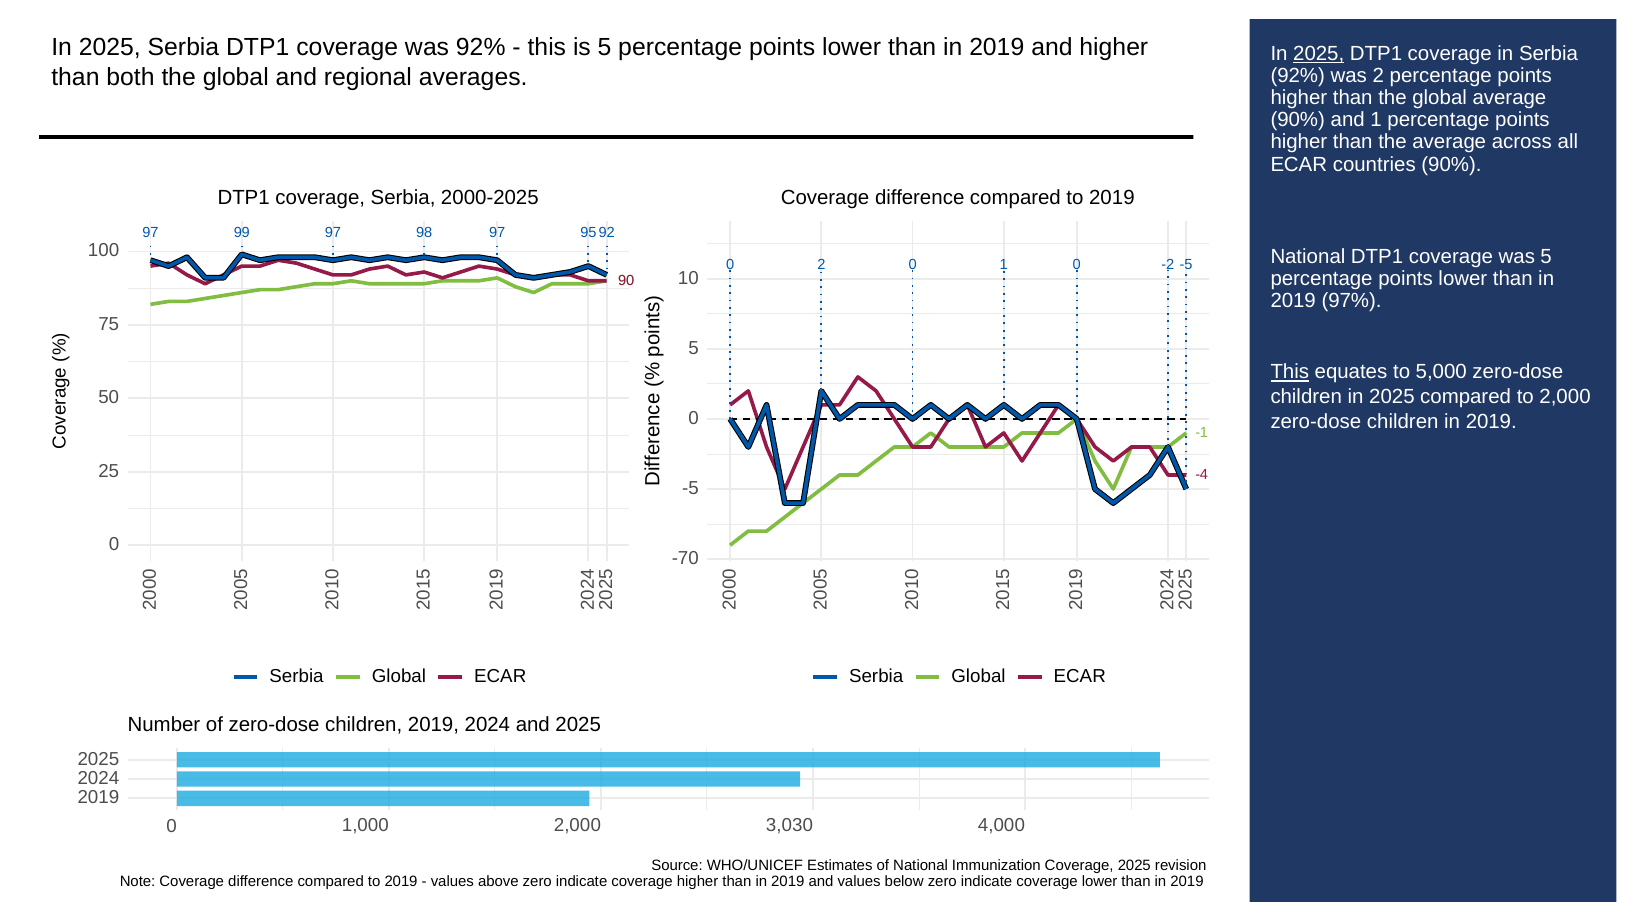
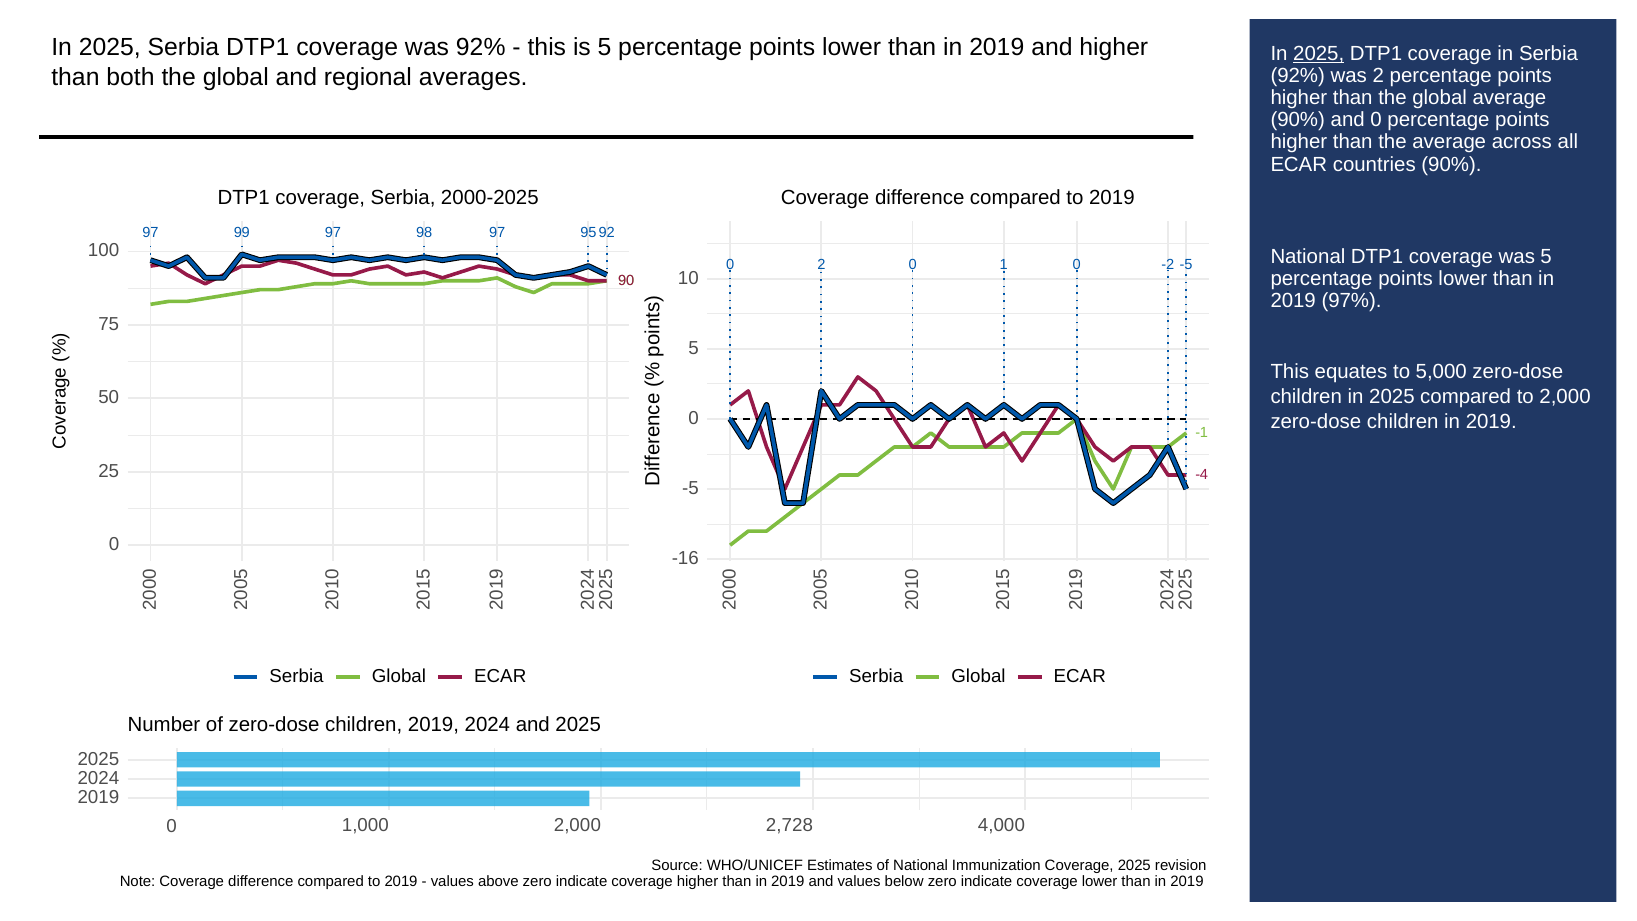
and 1: 1 -> 0 (1376, 120)
This underline: present -> none (1290, 372)
-70: -70 -> -16 (685, 558)
3,030: 3,030 -> 2,728 (789, 825)
